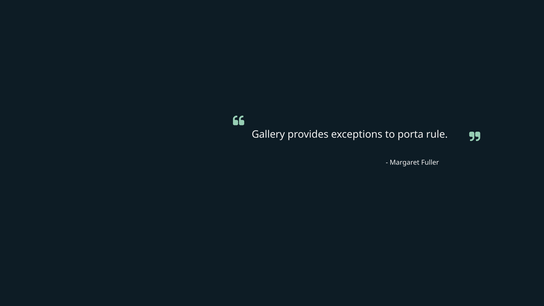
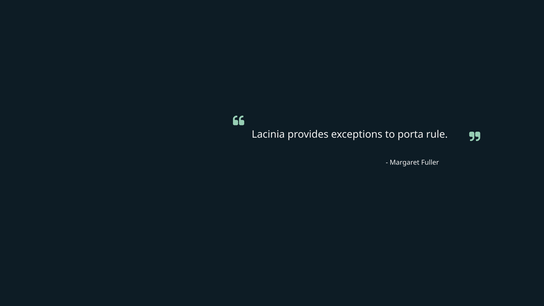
Gallery: Gallery -> Lacinia (268, 134)
